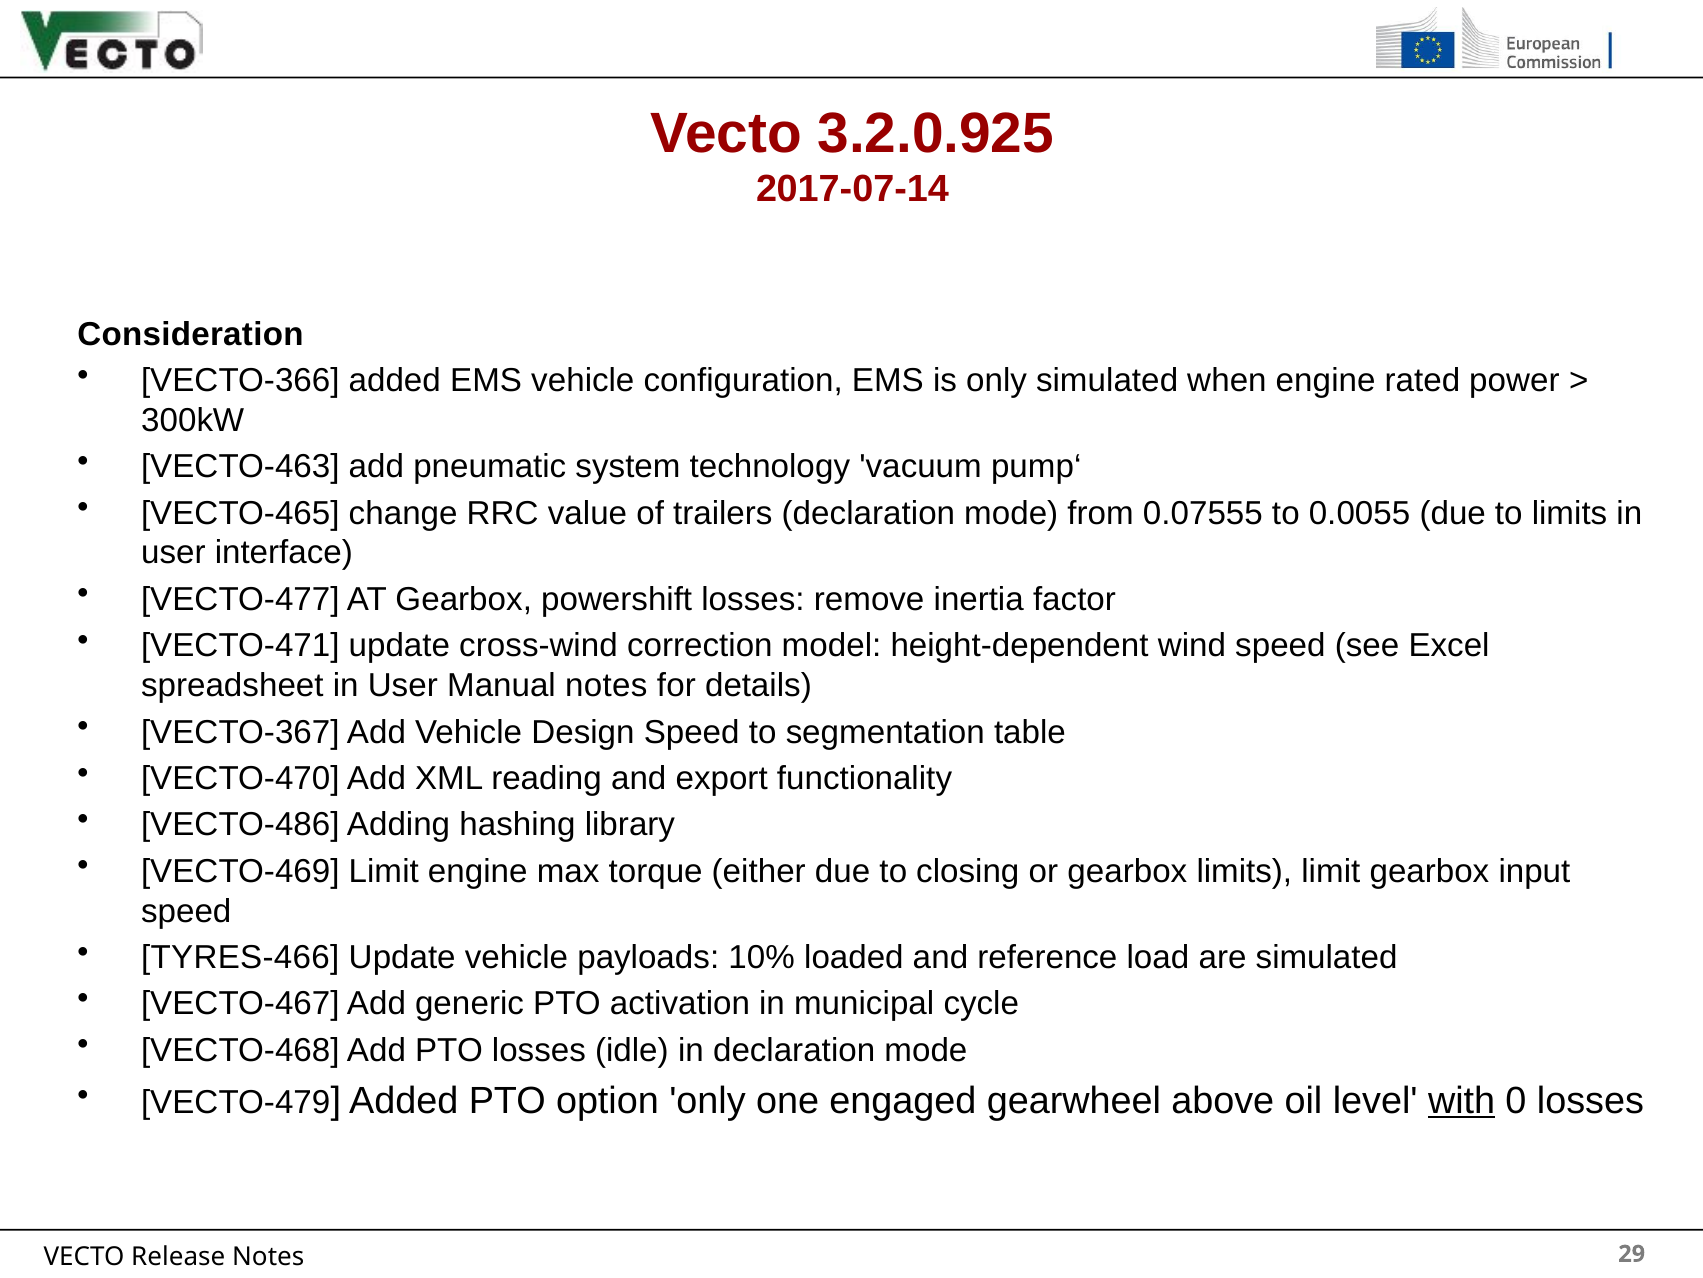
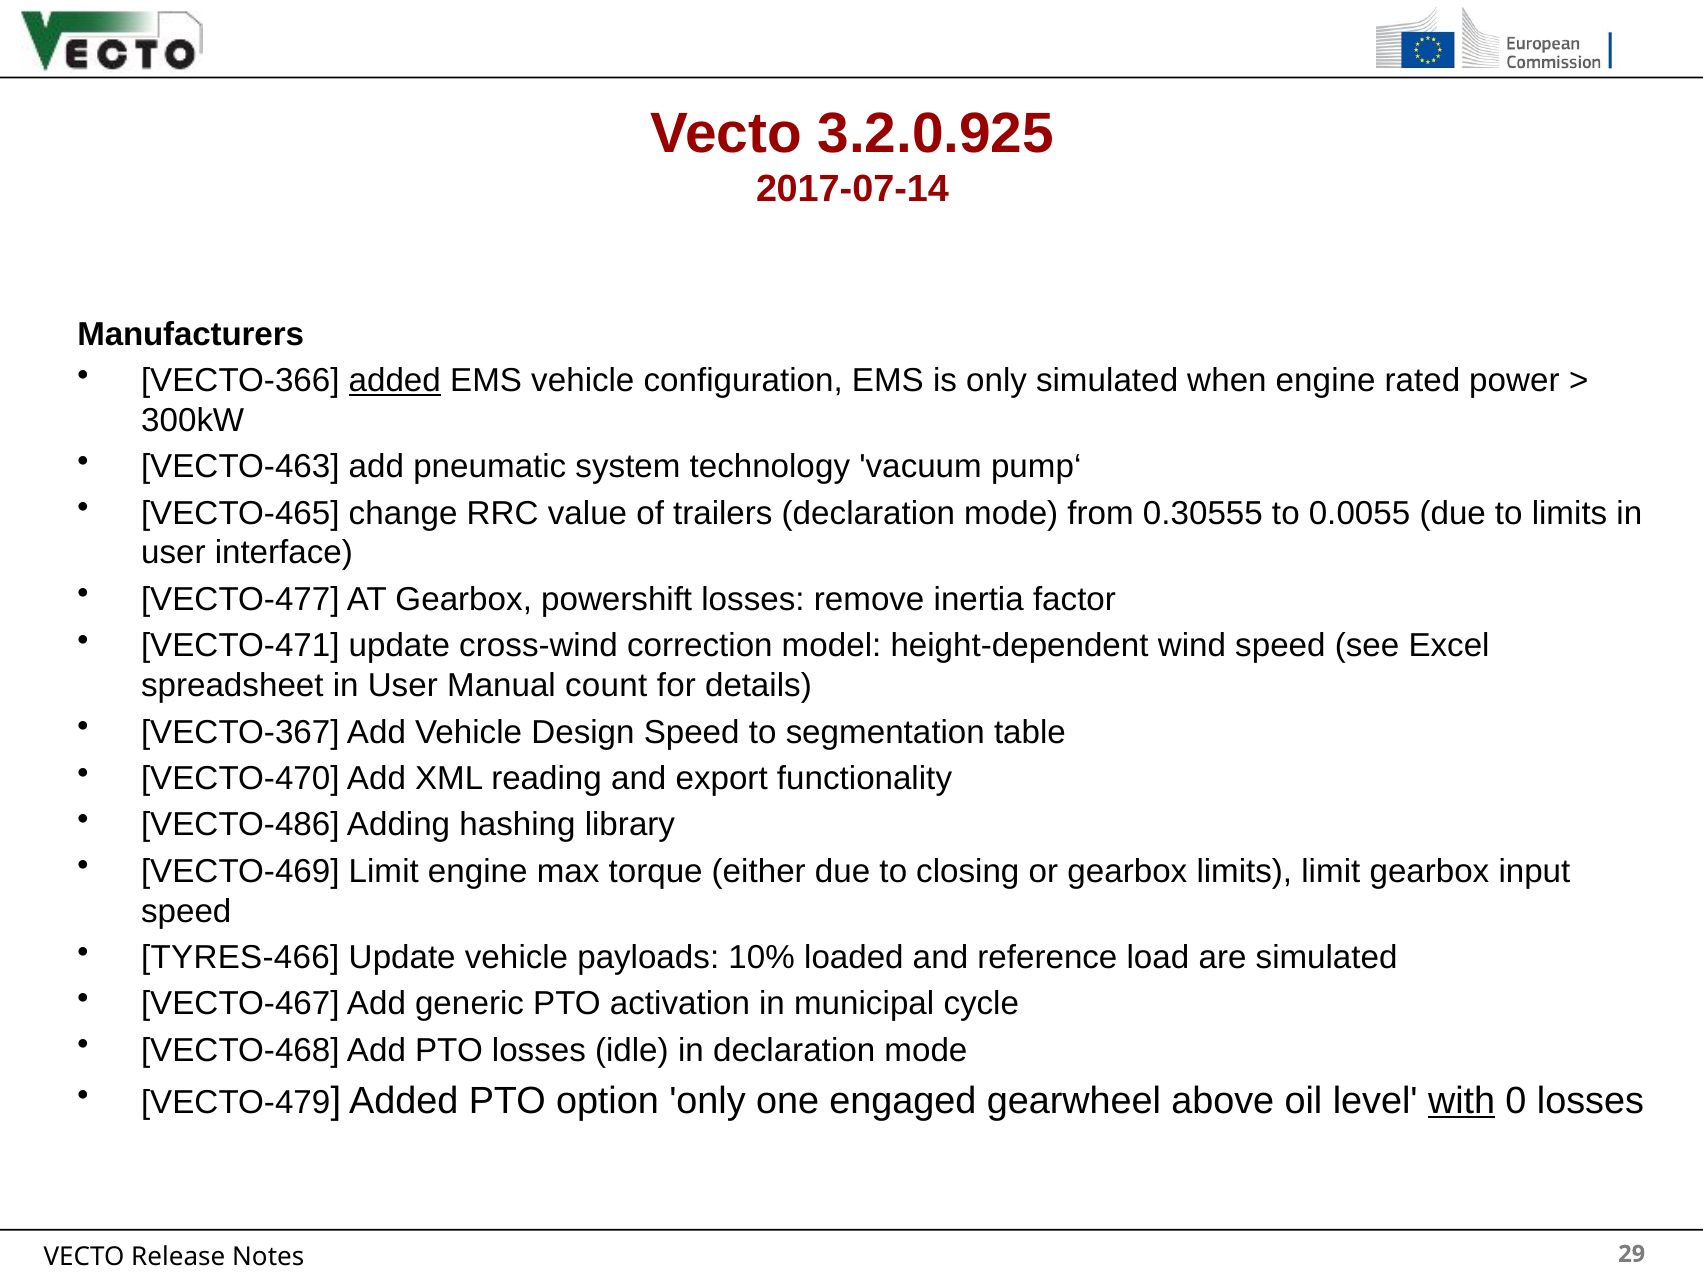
Consideration: Consideration -> Manufacturers (191, 334)
added underline: none -> present (395, 380)
0.07555: 0.07555 -> 0.30555 (1203, 513)
Manual notes: notes -> count (606, 685)
